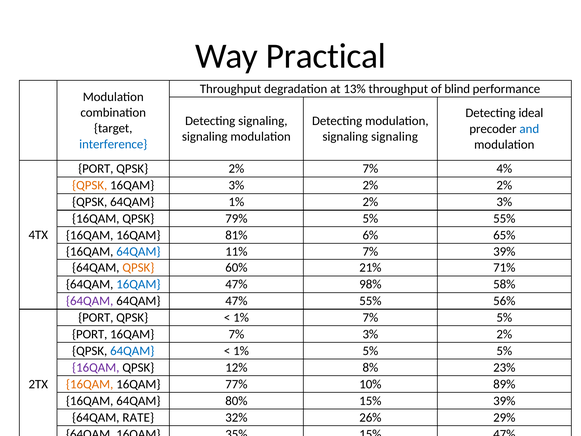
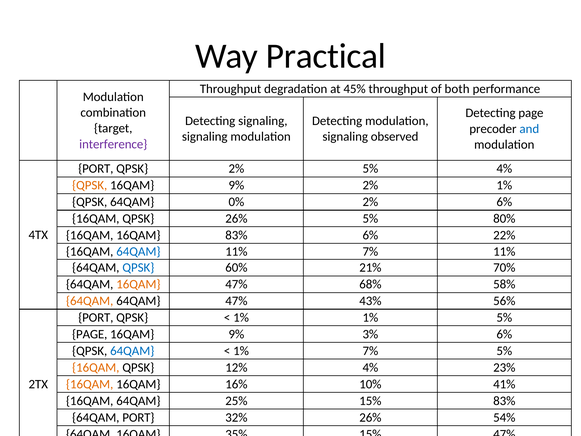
13%: 13% -> 45% (355, 89)
blind: blind -> both (457, 89)
Detecting ideal: ideal -> page (531, 113)
signaling: signaling -> observed (395, 137)
interference colour: blue -> purple (113, 144)
2% 7%: 7% -> 5% (370, 169)
3%: 3% -> 9% (236, 185)
2% 2%: 2% -> 1% (504, 185)
64QAM 1%: 1% -> 0% (236, 202)
2% 3%: 3% -> 6% (504, 202)
QPSK 79%: 79% -> 26% (236, 219)
5% 55%: 55% -> 80% (504, 219)
16QAM 81%: 81% -> 83% (236, 235)
65%: 65% -> 22% (504, 235)
7% 39%: 39% -> 11% (504, 251)
QPSK colour: orange -> blue (138, 268)
71%: 71% -> 70% (504, 268)
16QAM colour: blue -> orange (138, 284)
98%: 98% -> 68% (370, 284)
64QAM colour: purple -> orange (90, 301)
47% 55%: 55% -> 43% (370, 301)
1% 7%: 7% -> 1% (370, 317)
PORT: PORT -> PAGE (90, 334)
7%: 7% -> 9% (236, 334)
2%: 2% -> 6% (504, 334)
1% 5%: 5% -> 7% (370, 351)
16QAM colour: purple -> orange (96, 367)
12% 8%: 8% -> 4% (370, 367)
77%: 77% -> 16% (236, 384)
89%: 89% -> 41% (504, 384)
80%: 80% -> 25% (236, 401)
15% 39%: 39% -> 83% (504, 401)
64QAM RATE: RATE -> PORT (138, 417)
29%: 29% -> 54% (504, 417)
